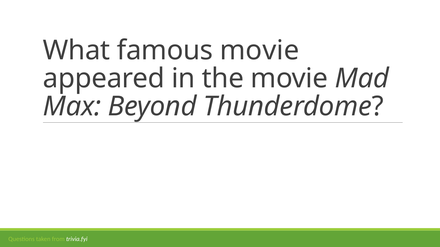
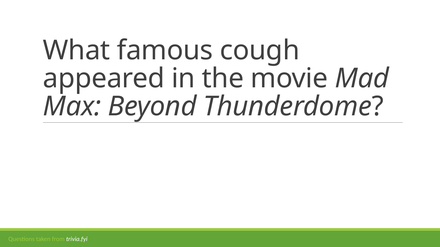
famous movie: movie -> cough (260, 51)
